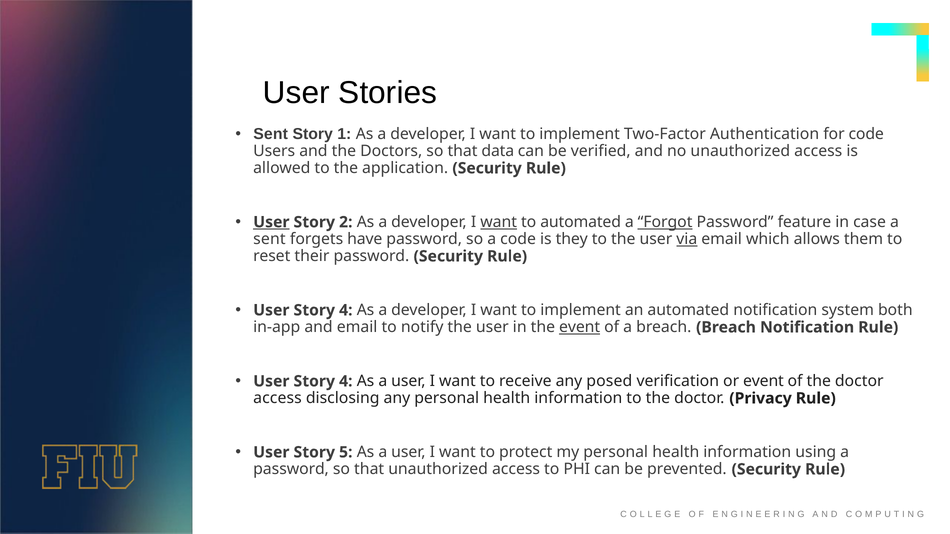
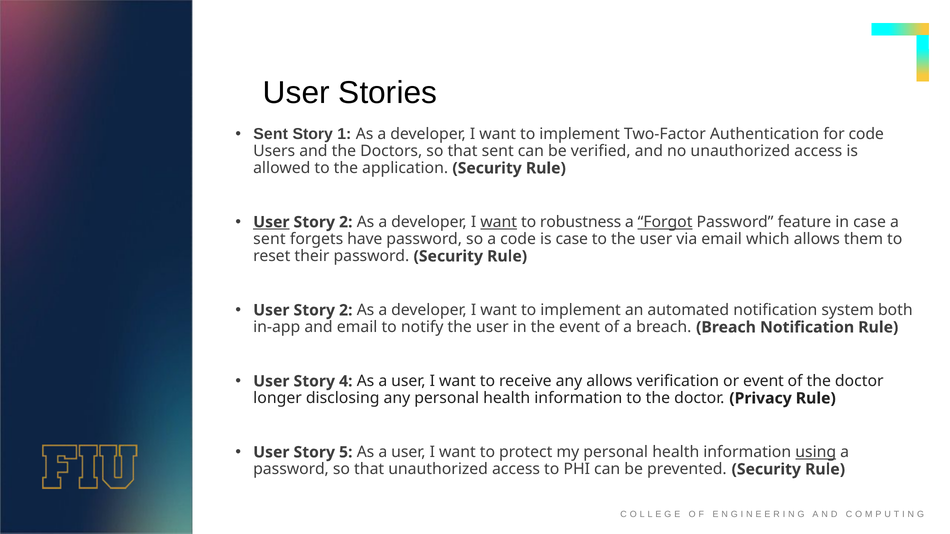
that data: data -> sent (498, 151)
to automated: automated -> robustness (581, 222)
is they: they -> case (572, 239)
via underline: present -> none (687, 239)
4: 4 -> 2 (346, 310)
event underline: present -> none (580, 327)
any posed: posed -> allows (609, 381)
access: access -> longer (278, 399)
using underline: none -> present (816, 453)
